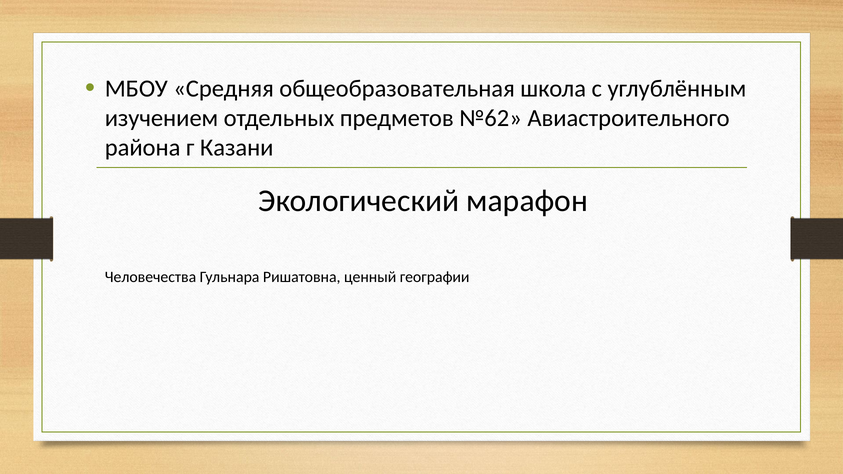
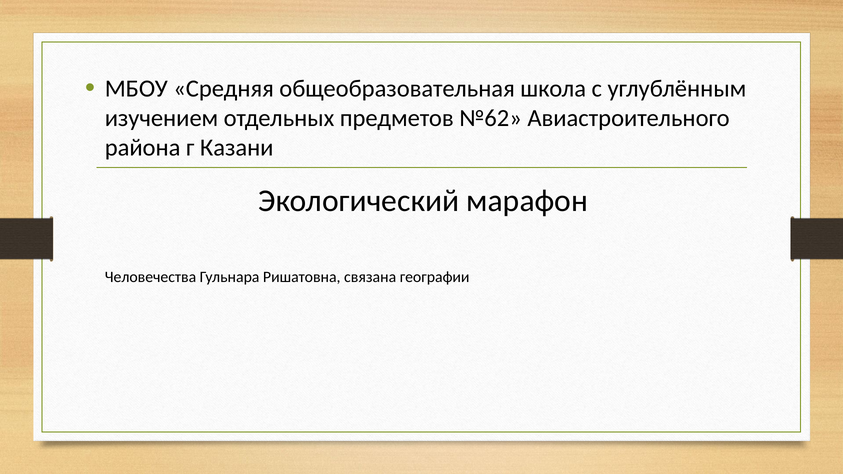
ценный: ценный -> связана (370, 277)
